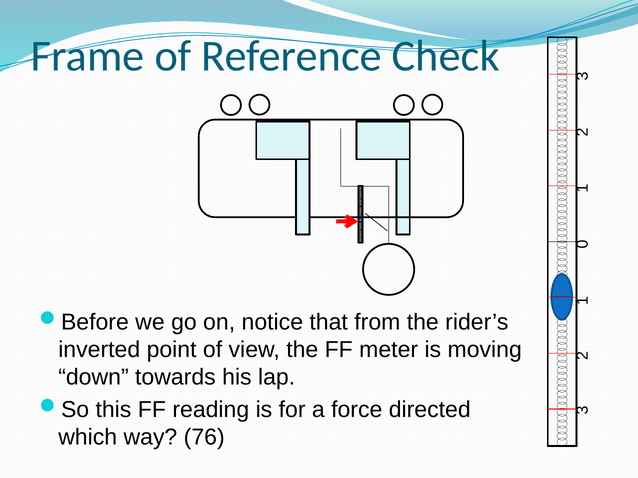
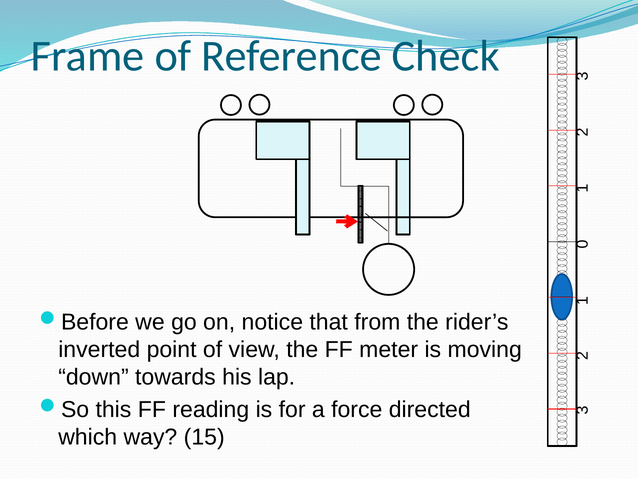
76: 76 -> 15 (204, 438)
